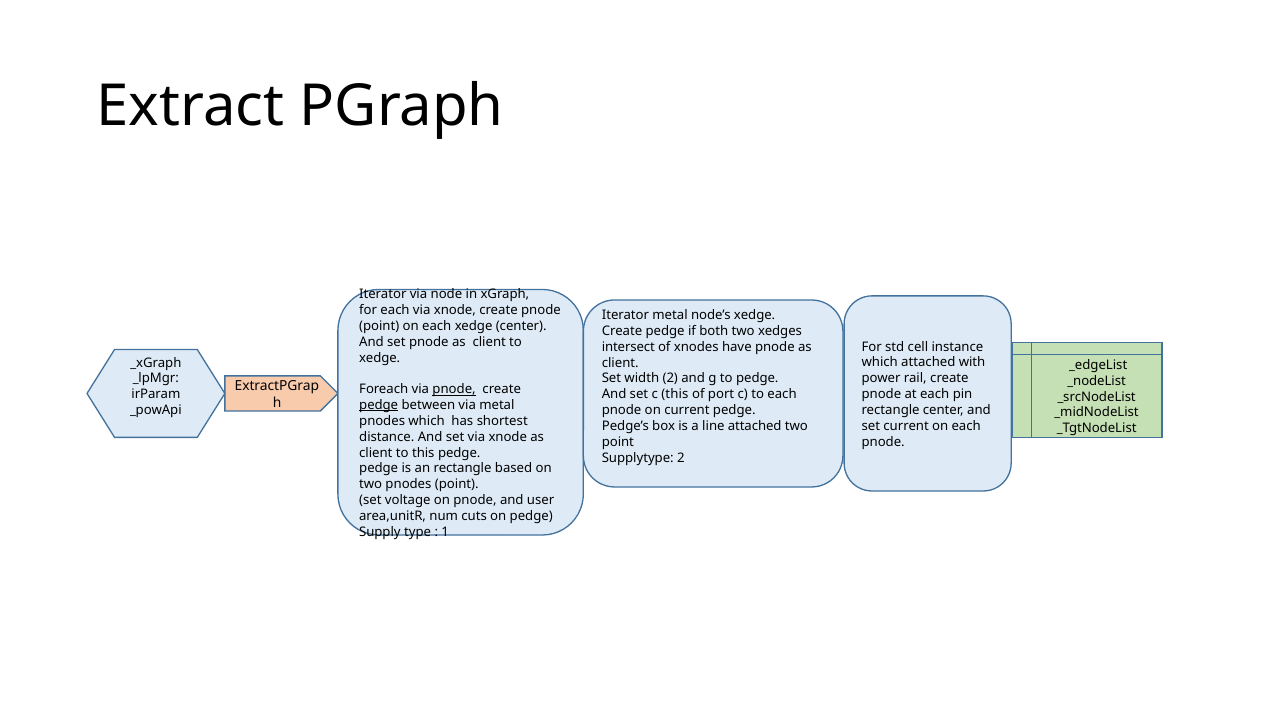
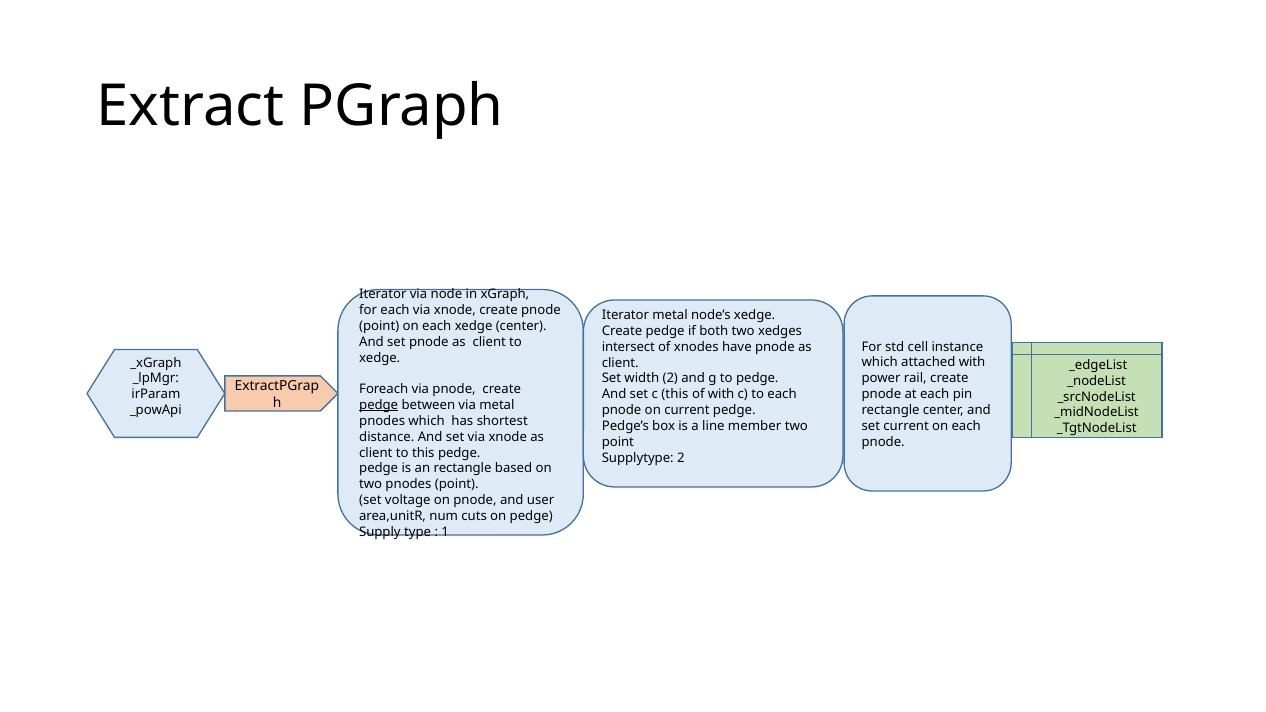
pnode underline: present -> none (454, 389)
of port: port -> with (721, 394)
line attached: attached -> member (755, 426)
